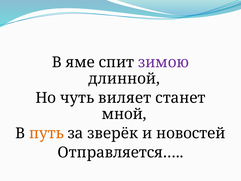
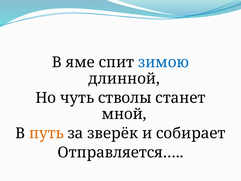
зимою colour: purple -> blue (164, 62)
виляет: виляет -> стволы (125, 98)
новостей: новостей -> собирает (191, 133)
